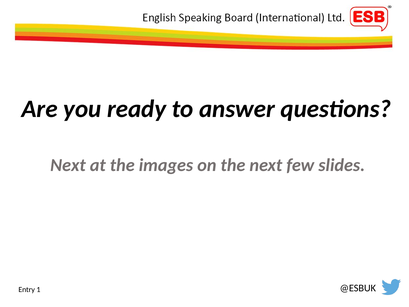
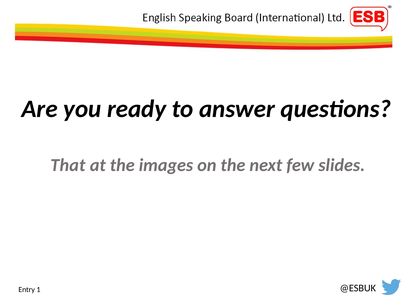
Next: Next -> That (68, 165)
